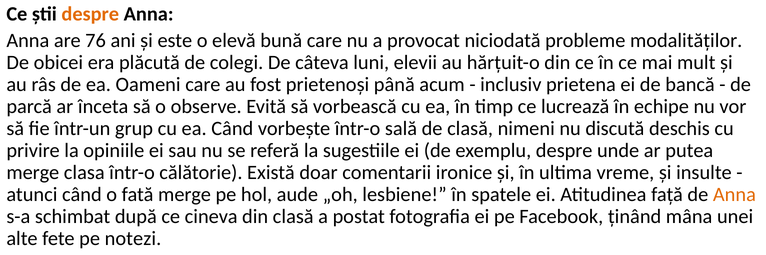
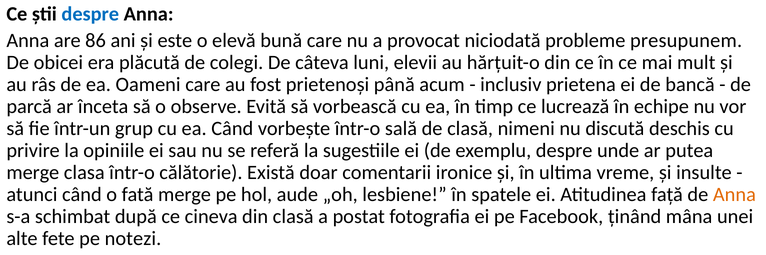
despre colour: orange -> blue (90, 14)
76: 76 -> 86 (96, 41)
modalităților: modalităților -> presupunem (686, 41)
